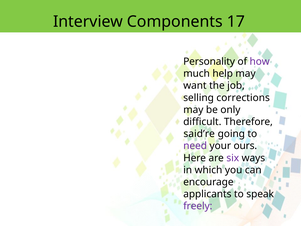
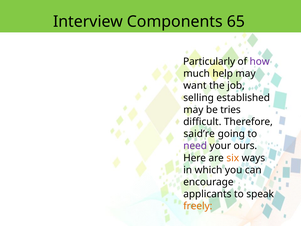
17: 17 -> 65 (236, 21)
Personality: Personality -> Particularly (209, 61)
corrections: corrections -> established (243, 98)
only: only -> tries (230, 110)
six colour: purple -> orange (233, 158)
freely colour: purple -> orange (198, 206)
